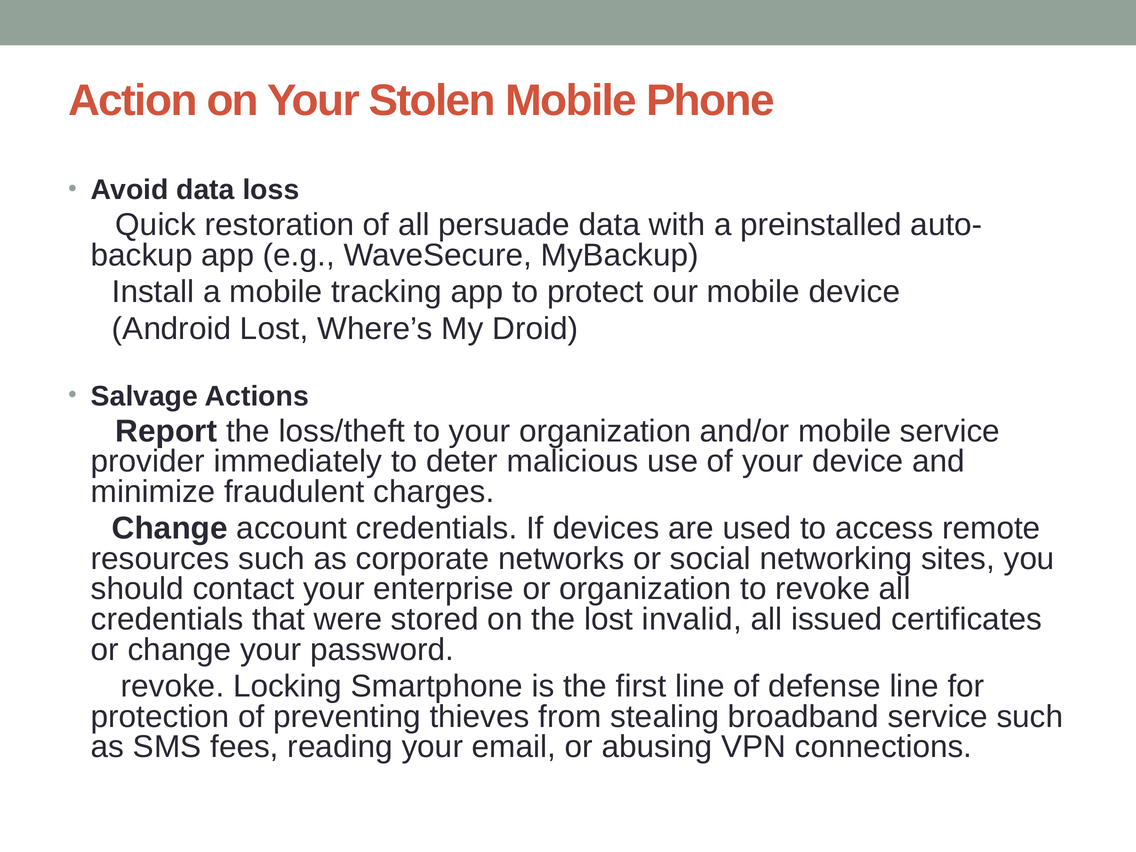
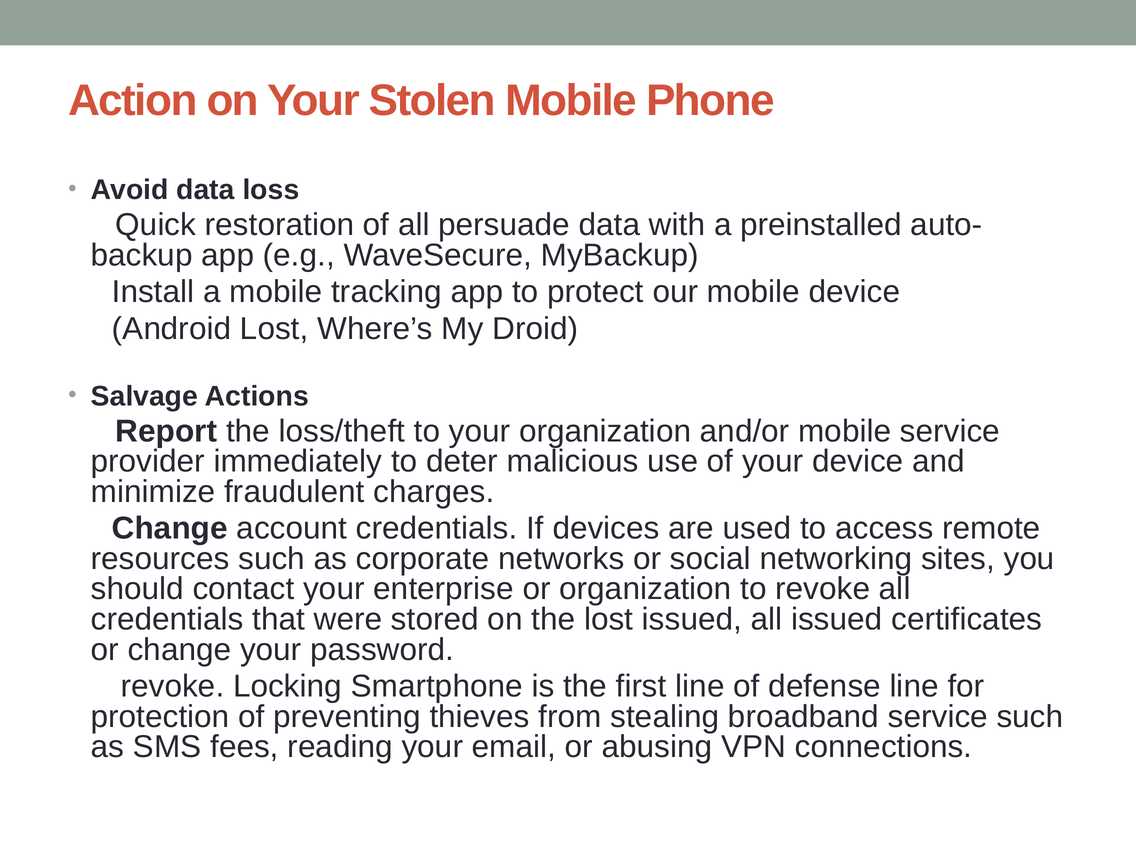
lost invalid: invalid -> issued (692, 619)
